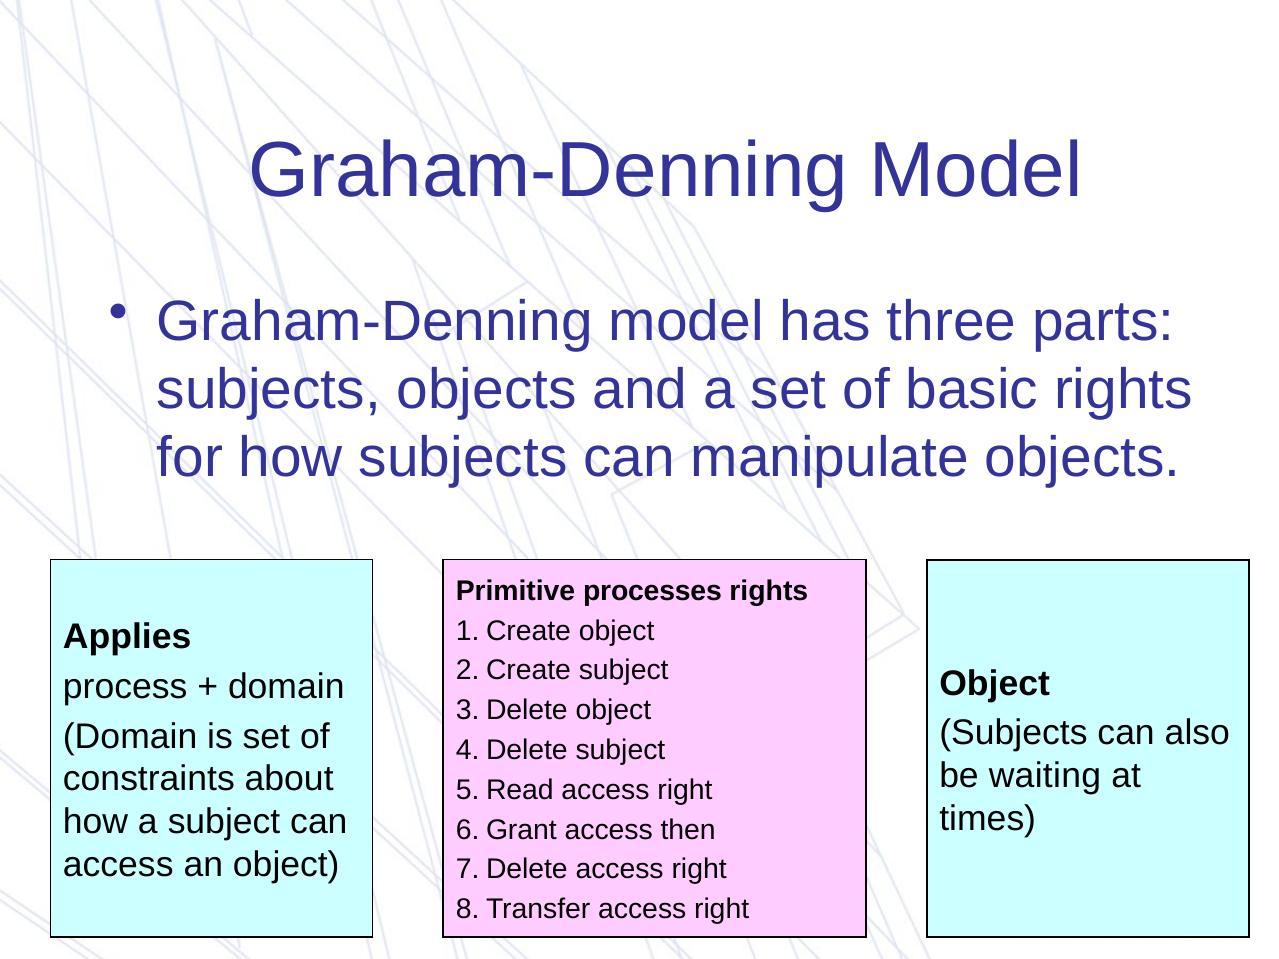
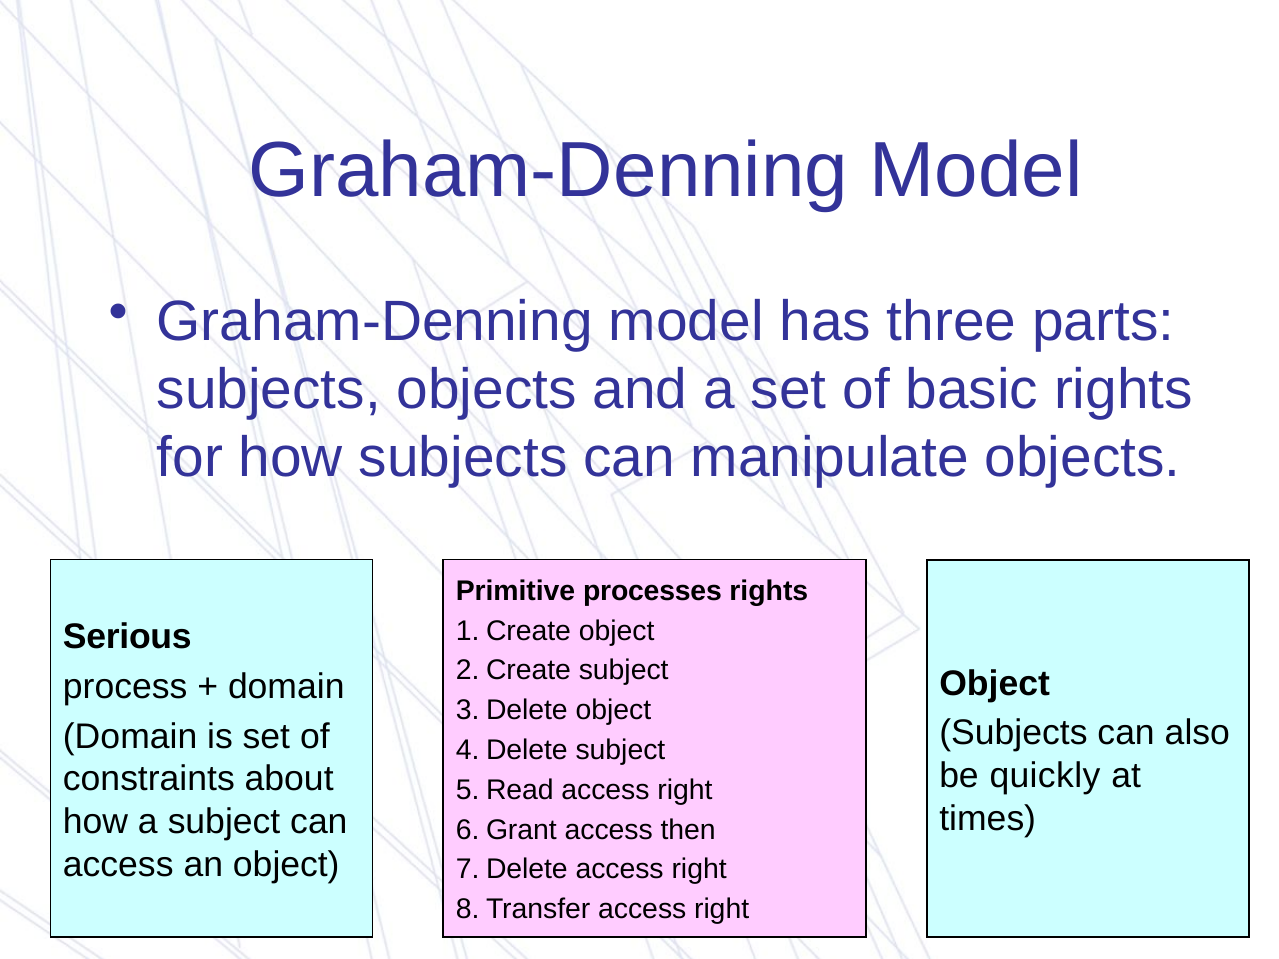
Applies: Applies -> Serious (127, 637)
waiting: waiting -> quickly (1045, 776)
